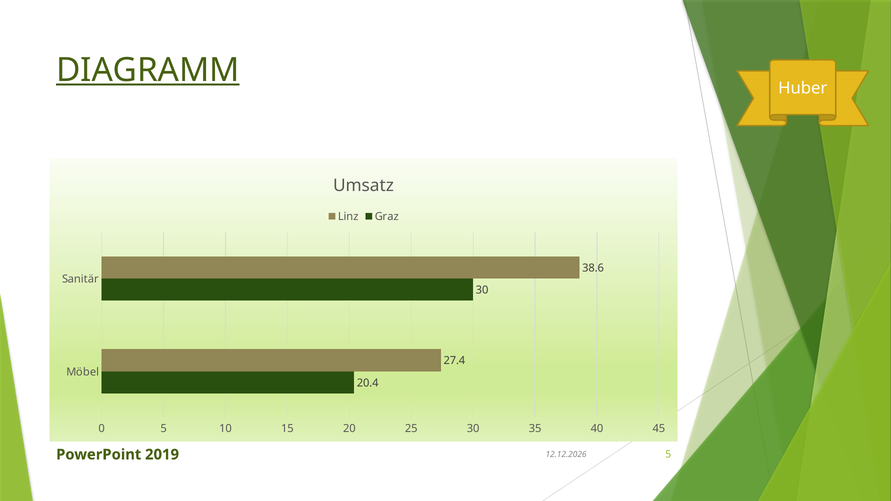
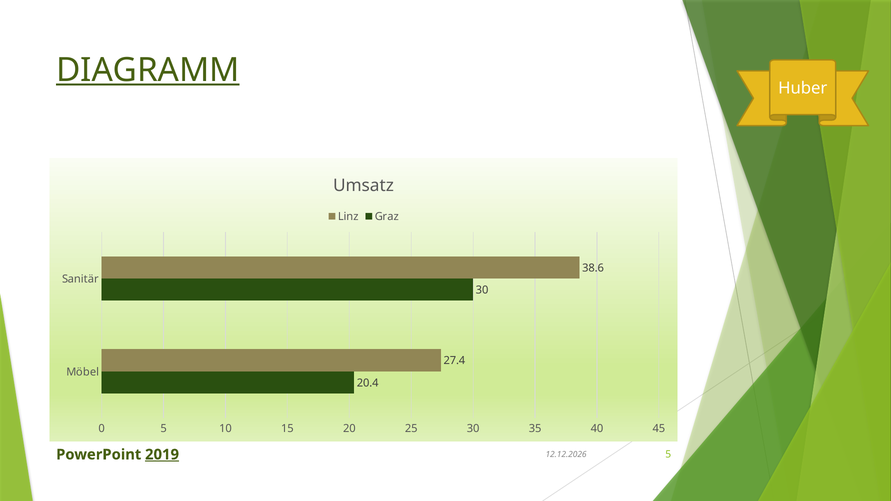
2019 underline: none -> present (162, 455)
